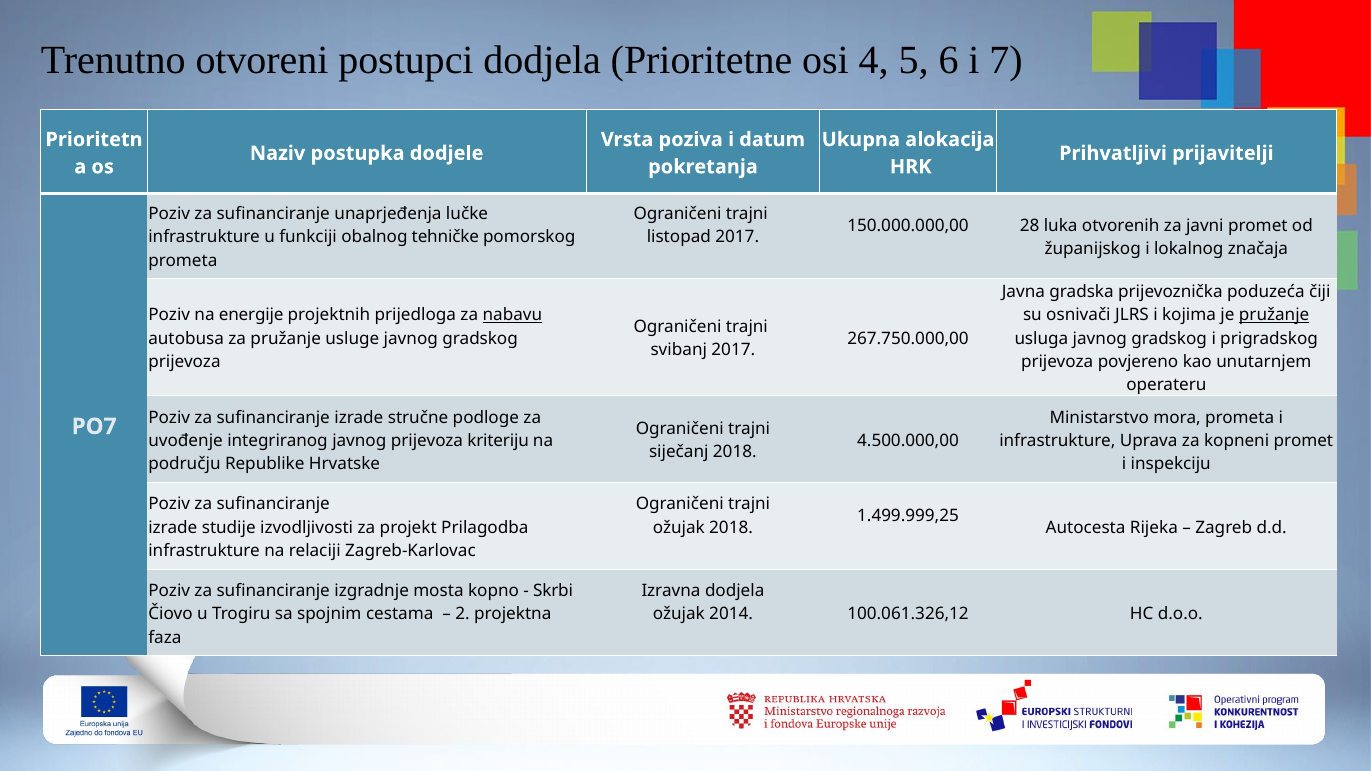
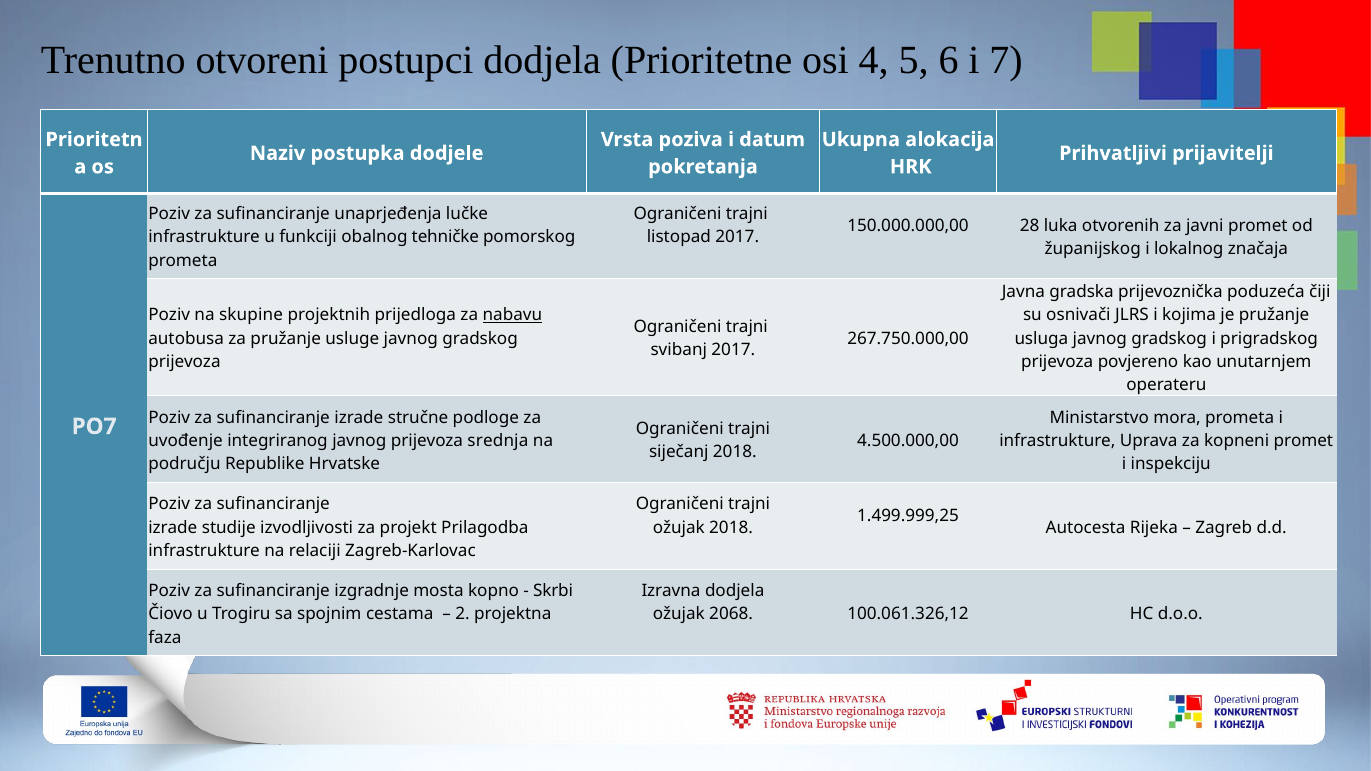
energije: energije -> skupine (251, 315)
pružanje underline: present -> none (1274, 315)
kriteriju: kriteriju -> srednja (498, 441)
2014: 2014 -> 2068 (731, 614)
